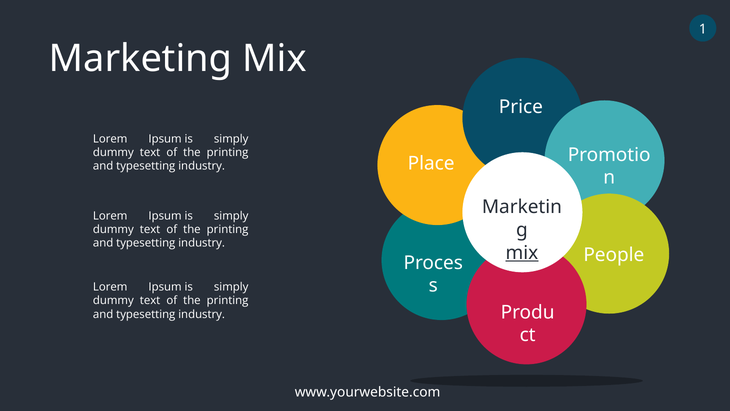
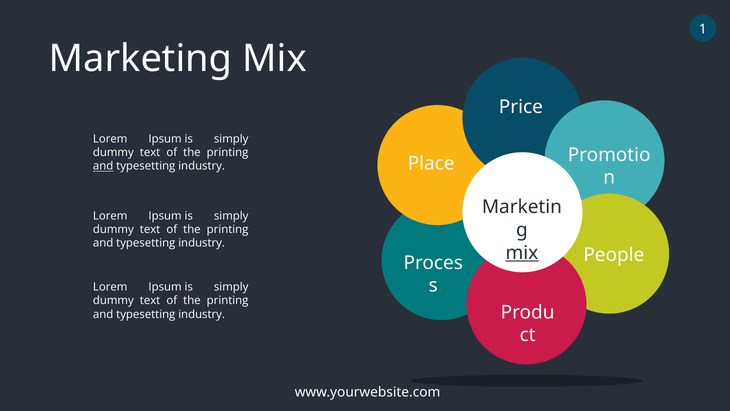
and underline: none -> present (103, 166)
